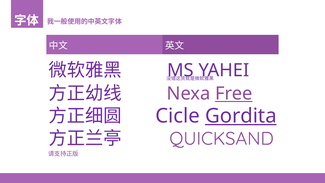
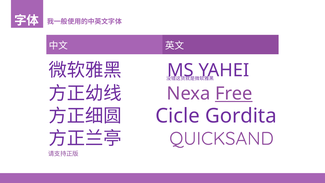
Gordita underline: present -> none (241, 116)
